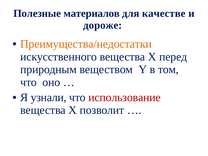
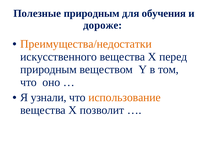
Полезные материалов: материалов -> природным (92, 13)
качестве: качестве -> обучения (164, 13)
использование colour: red -> orange (125, 97)
